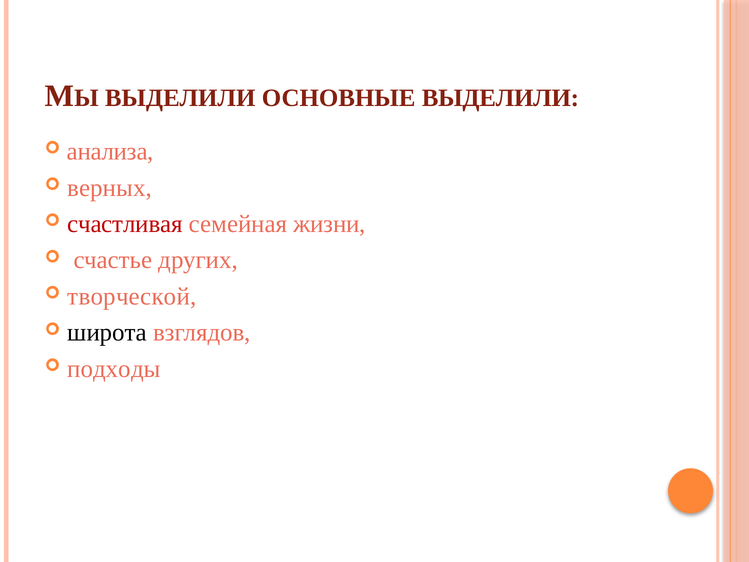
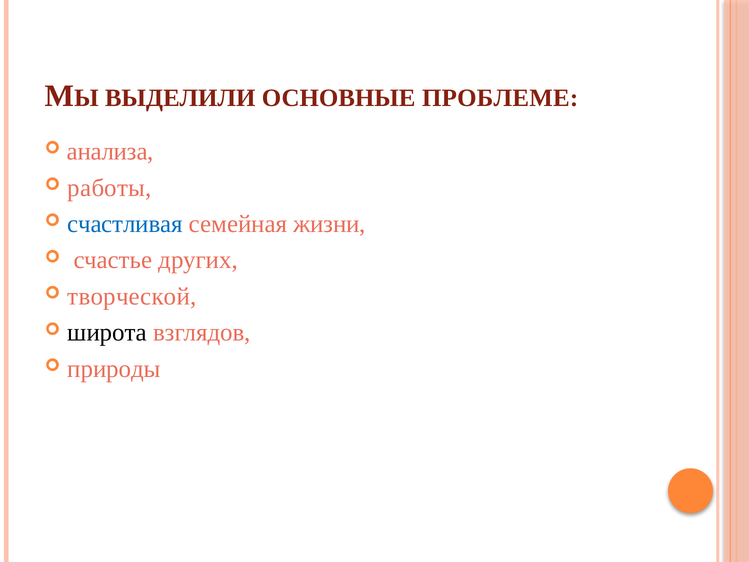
ОСНОВНЫЕ ВЫДЕЛИЛИ: ВЫДЕЛИЛИ -> ПРОБЛЕМЕ (500, 98)
верных: верных -> работы (110, 188)
счастливая colour: red -> blue (125, 224)
подходы: подходы -> природы (114, 369)
